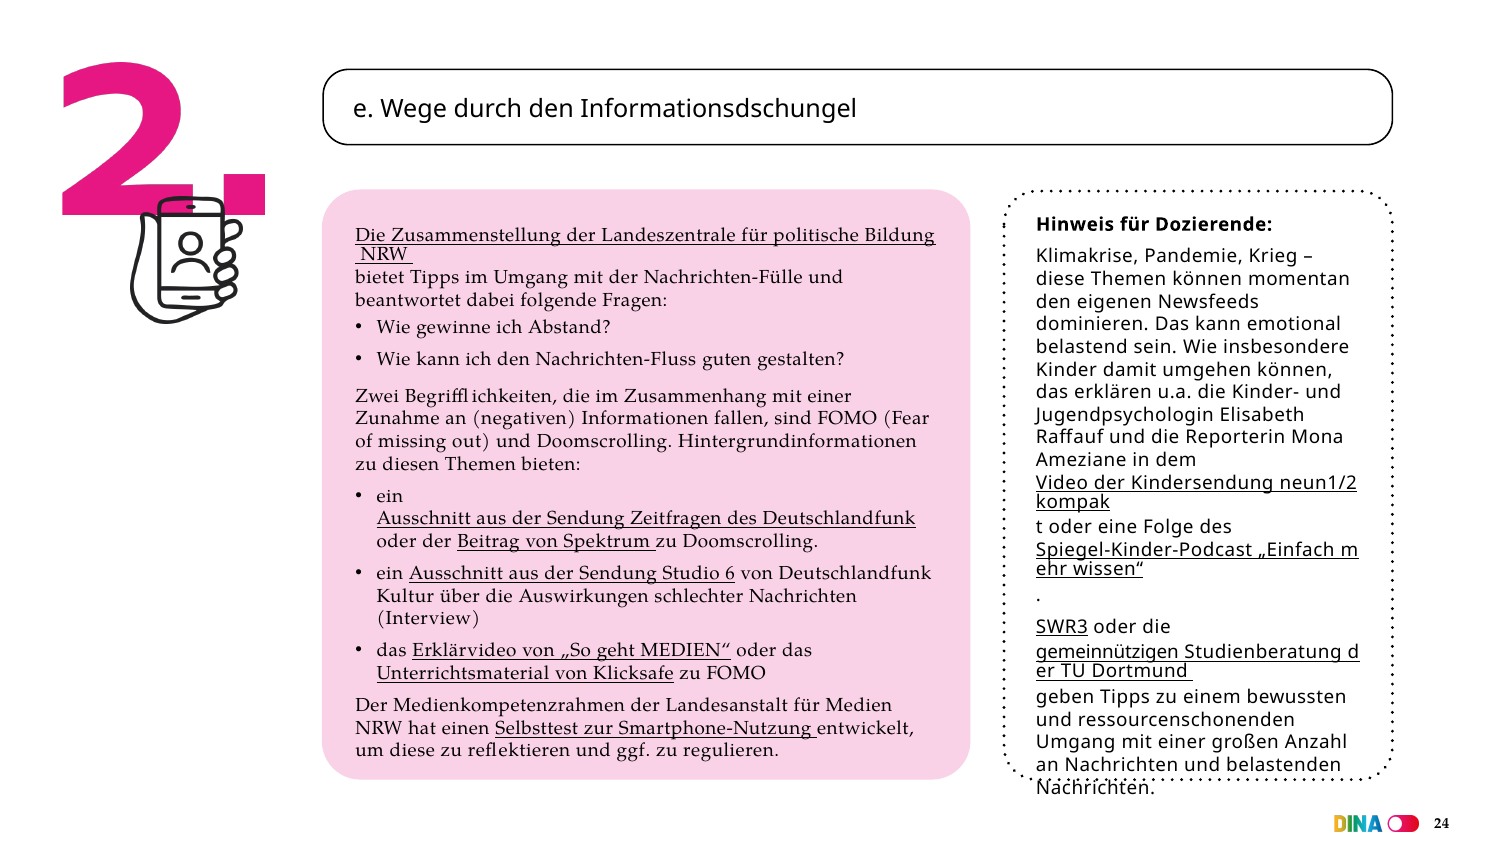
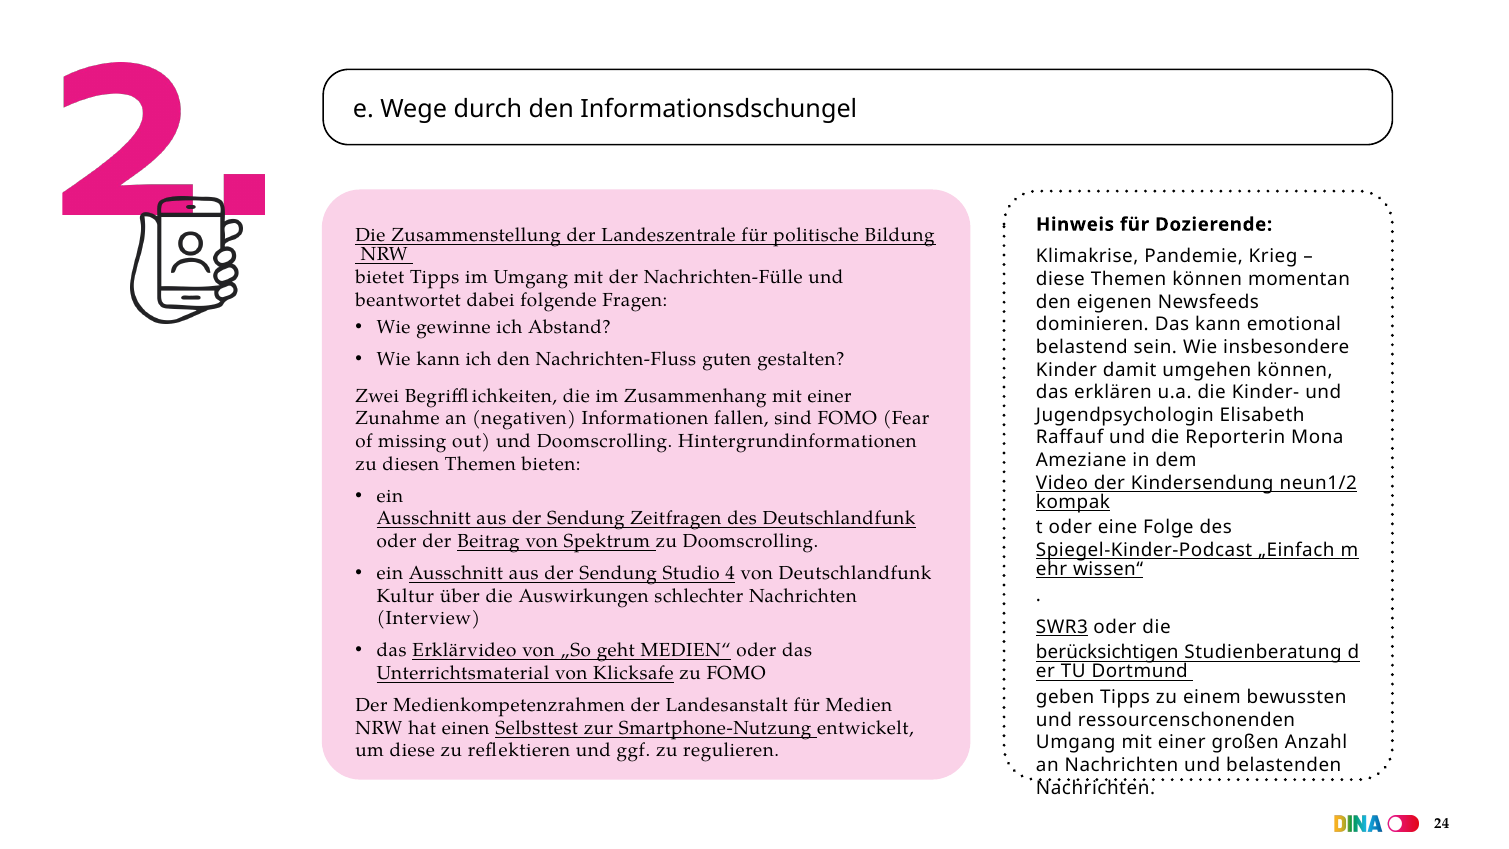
6: 6 -> 4 (730, 573)
gemeinnützigen: gemeinnützigen -> berücksichtigen (1107, 653)
